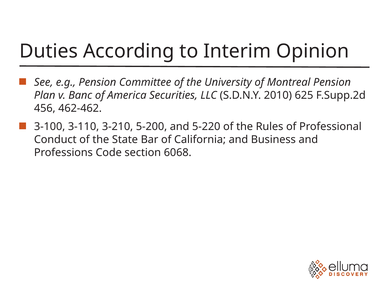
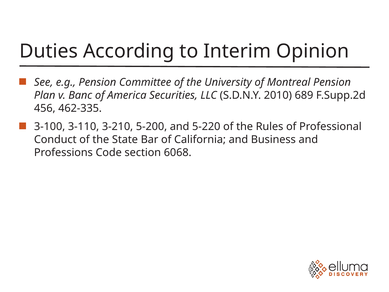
625: 625 -> 689 (304, 95)
462-462: 462-462 -> 462-335 (80, 108)
